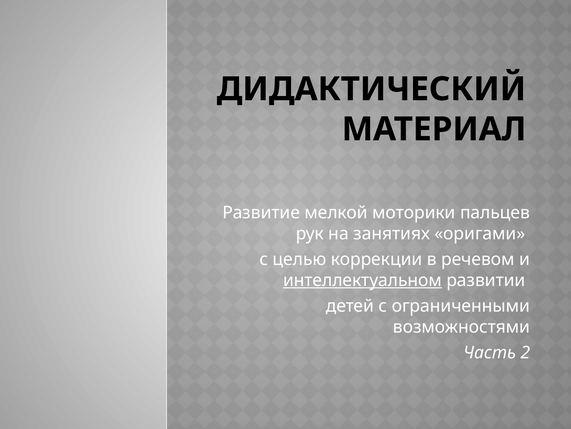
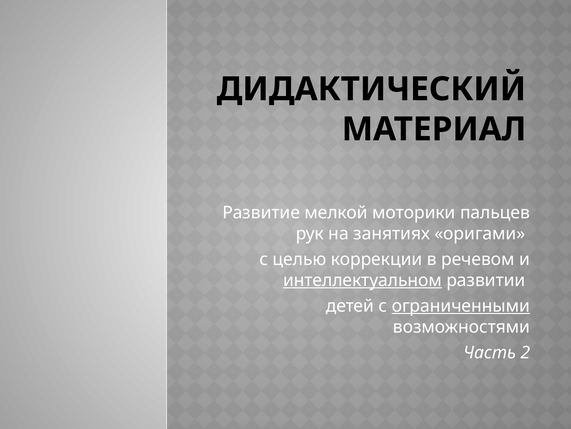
ограниченными underline: none -> present (461, 305)
